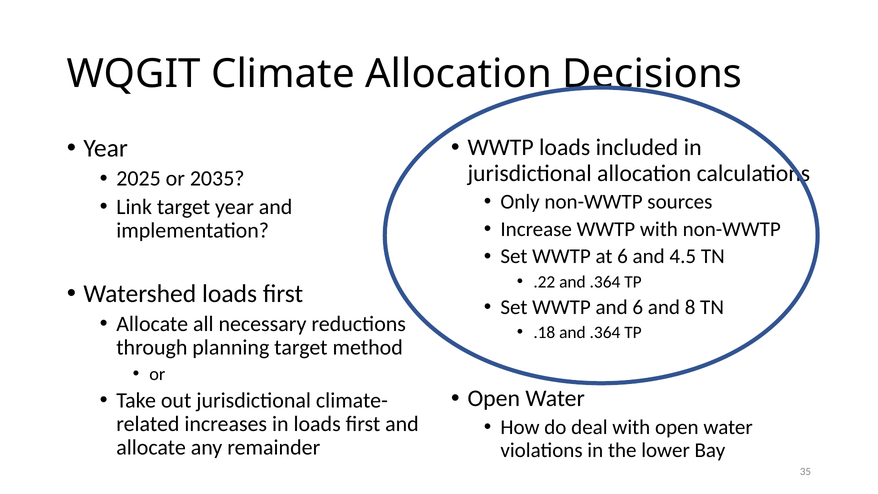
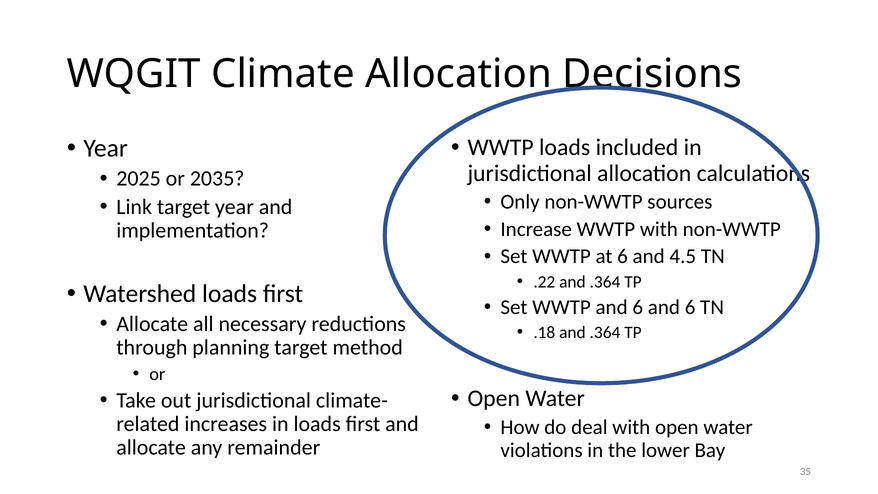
6 and 8: 8 -> 6 (690, 307)
